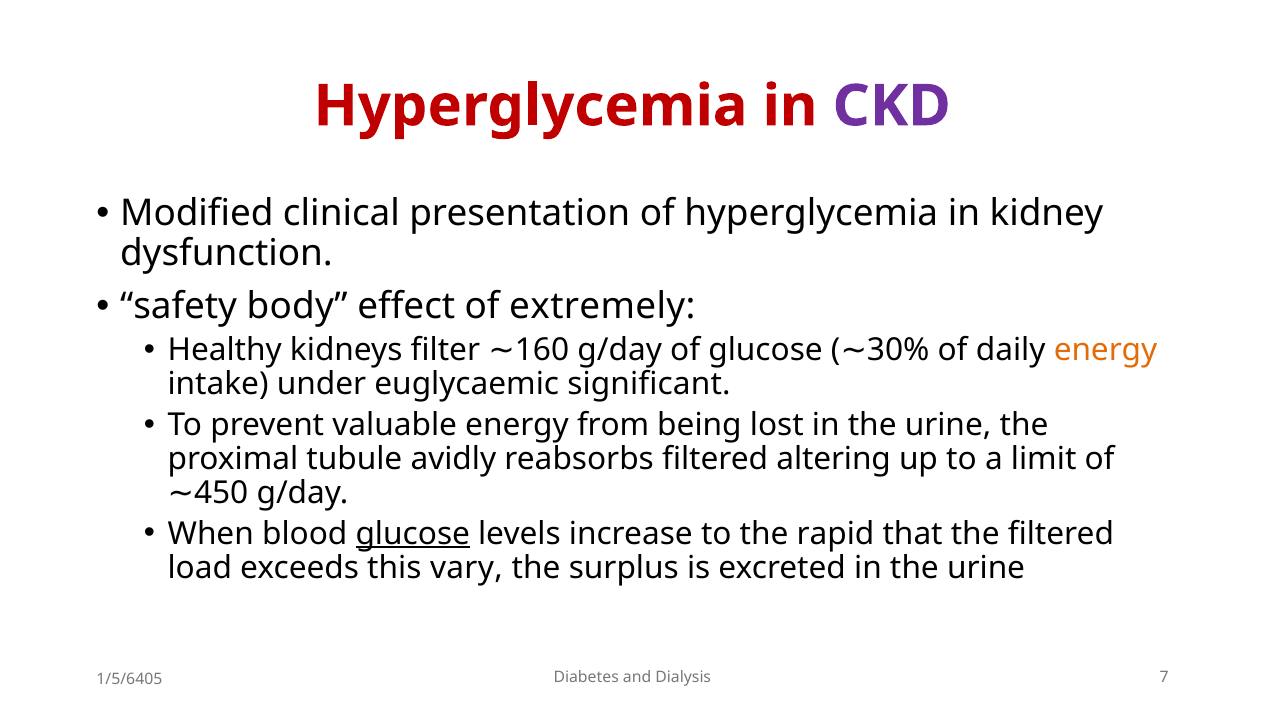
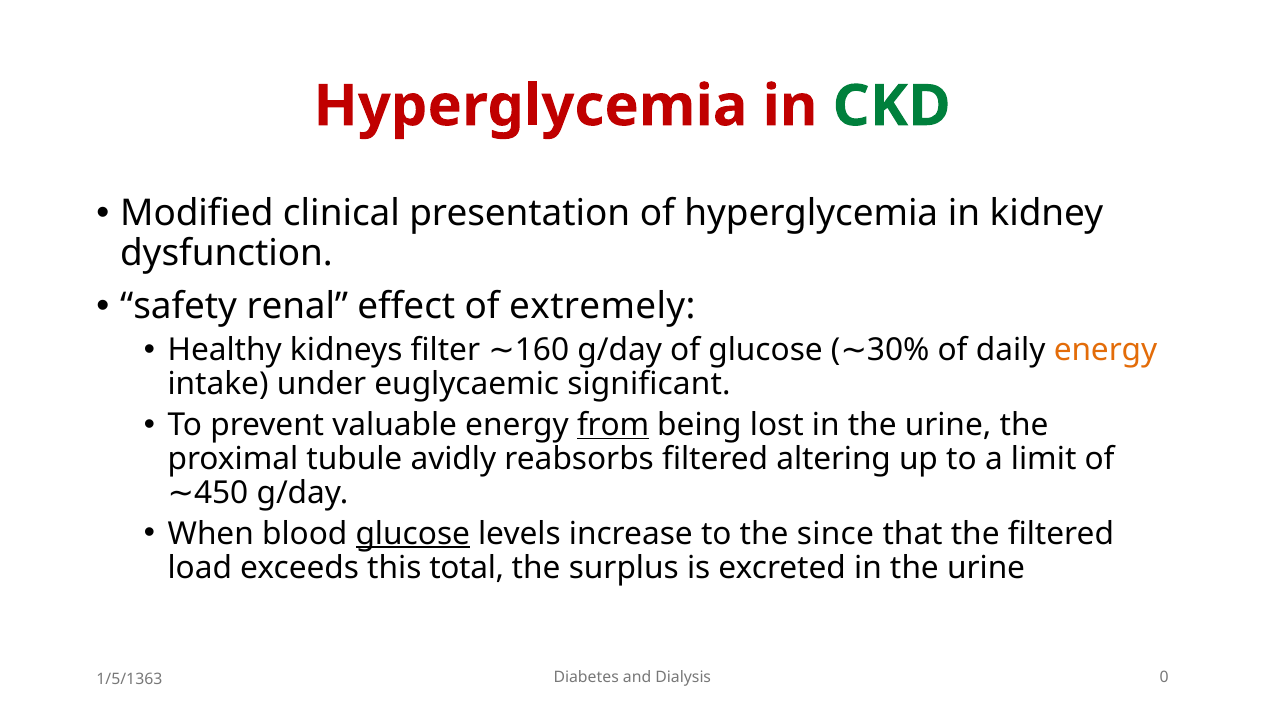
CKD colour: purple -> green (892, 106)
body: body -> renal (297, 307)
from underline: none -> present (613, 425)
rapid: rapid -> since (835, 534)
vary: vary -> total (467, 568)
7: 7 -> 0 (1164, 678)
1/5/6405: 1/5/6405 -> 1/5/1363 (129, 680)
